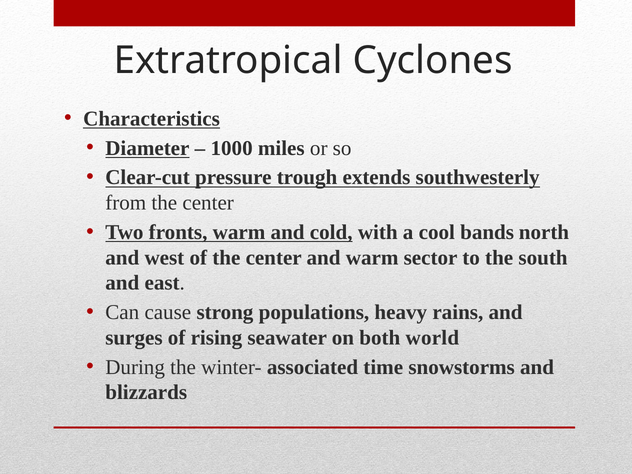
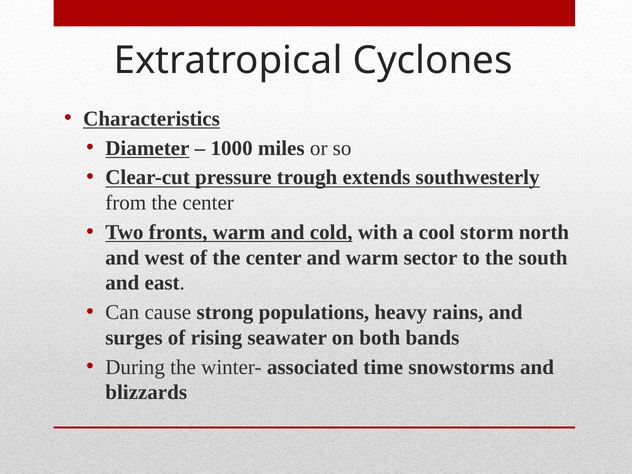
bands: bands -> storm (487, 232)
world: world -> bands (432, 338)
